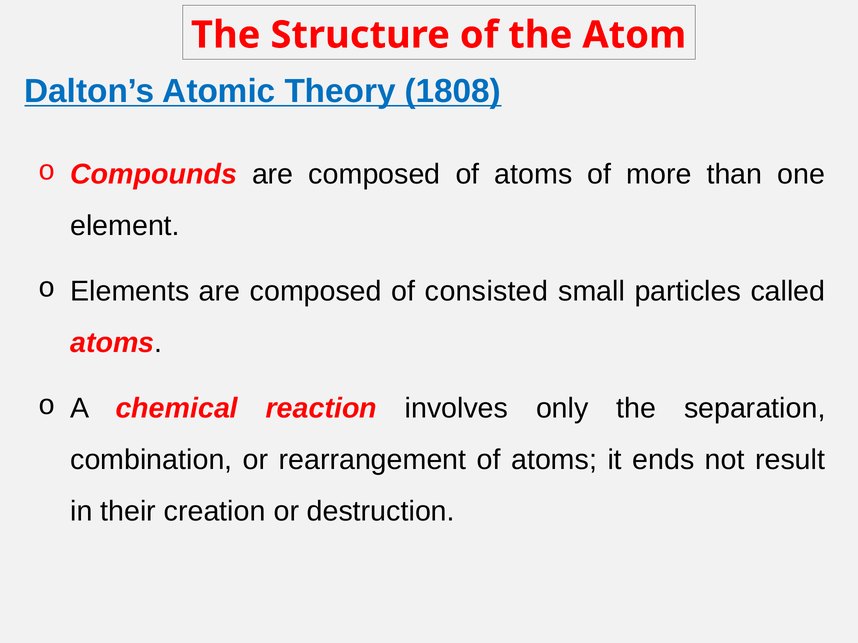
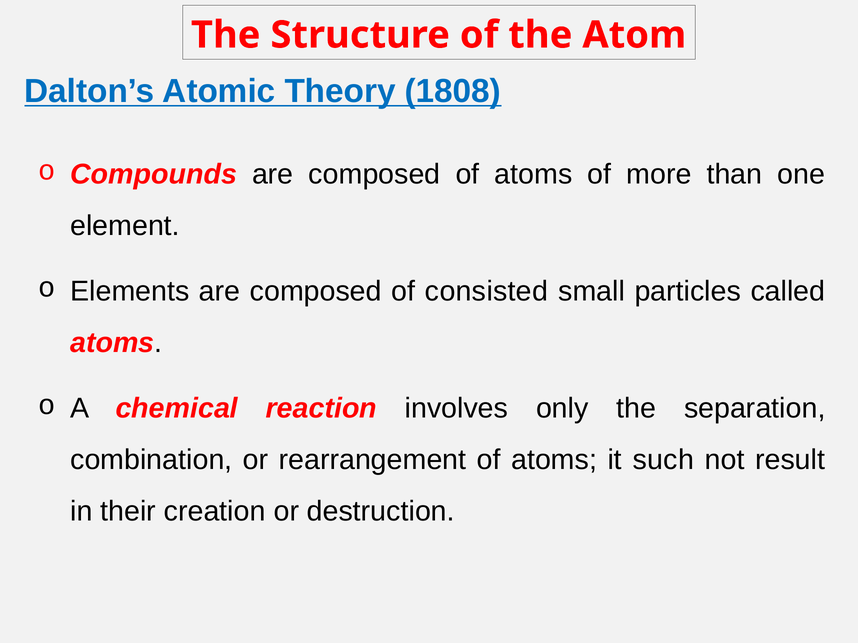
ends: ends -> such (663, 460)
